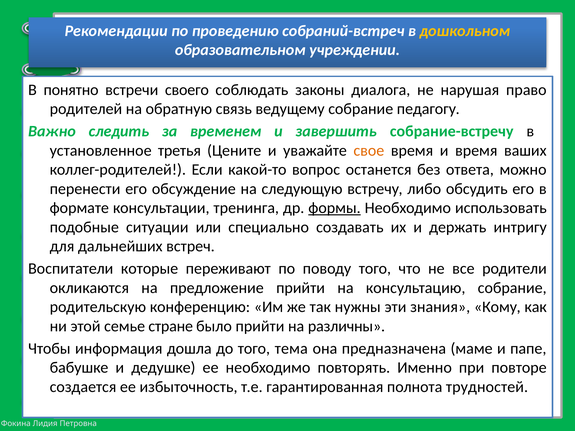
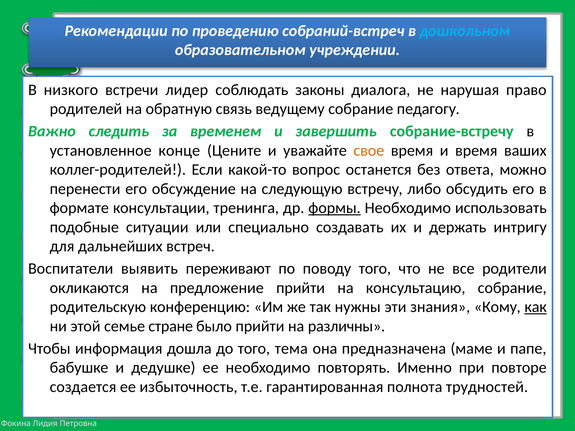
дошкольном colour: yellow -> light blue (465, 31)
понятно: понятно -> низкого (71, 90)
своего: своего -> лидер (187, 90)
третья: третья -> конце (179, 151)
которые: которые -> выявить (149, 269)
как underline: none -> present (536, 307)
